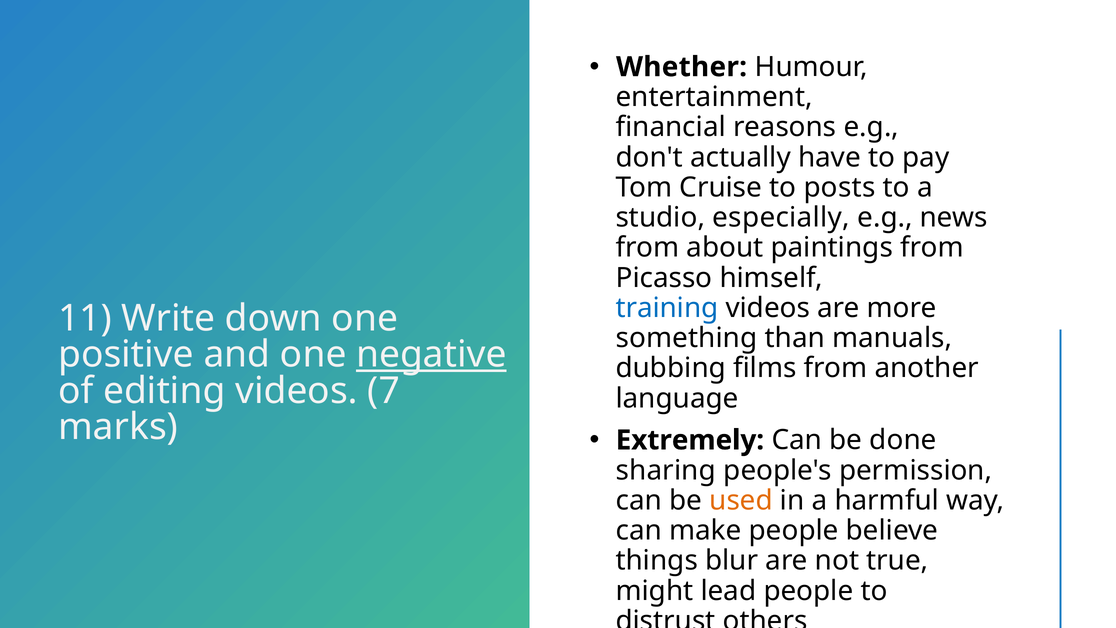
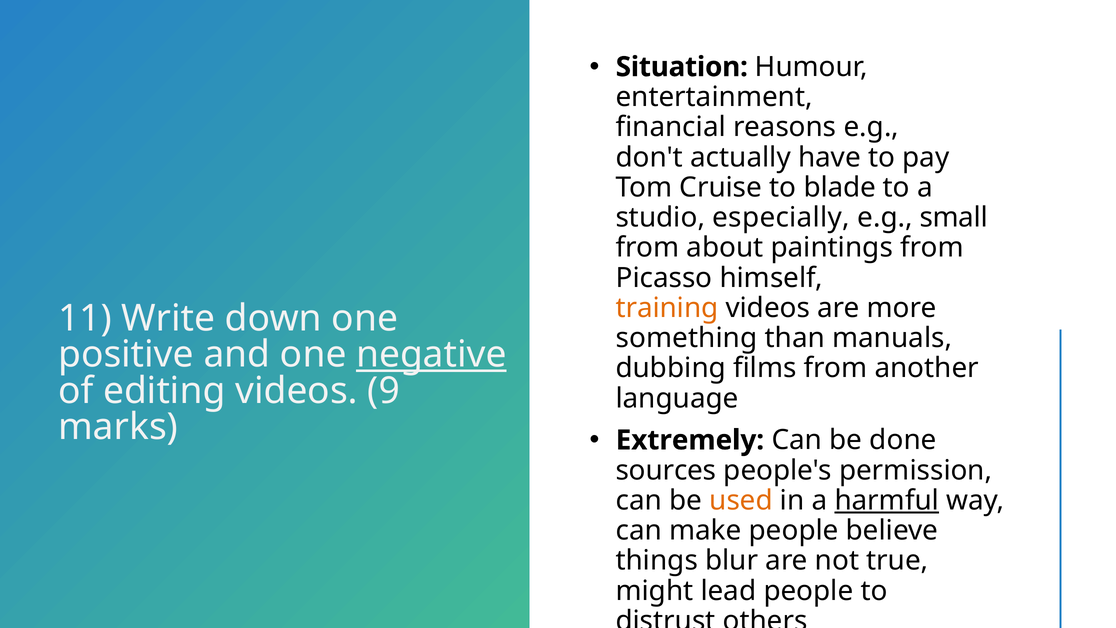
Whether: Whether -> Situation (682, 67)
posts: posts -> blade (840, 187)
news: news -> small (954, 218)
training colour: blue -> orange (667, 308)
7: 7 -> 9 (384, 391)
sharing: sharing -> sources (666, 470)
harmful underline: none -> present (887, 500)
